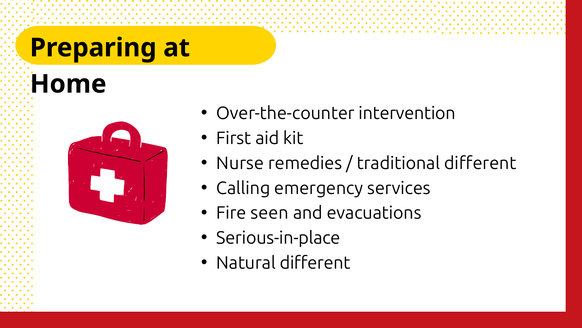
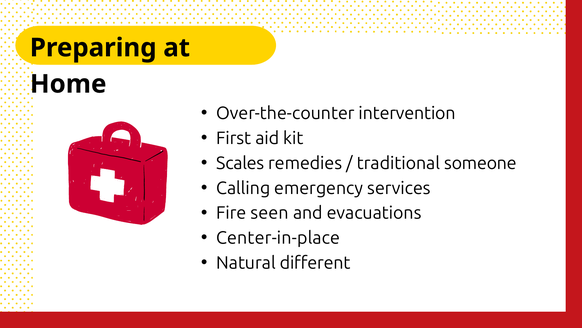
Nurse: Nurse -> Scales (240, 163)
traditional different: different -> someone (480, 163)
Serious-in-place: Serious-in-place -> Center-in-place (278, 238)
